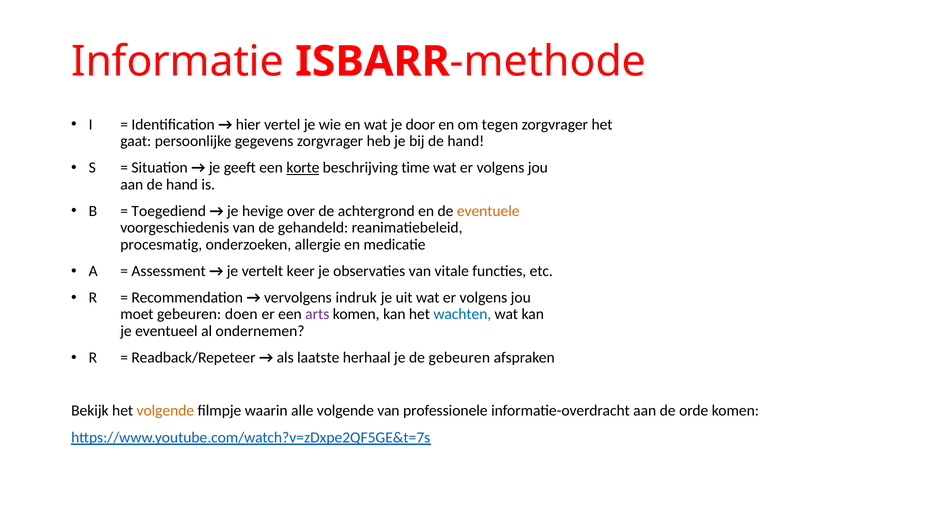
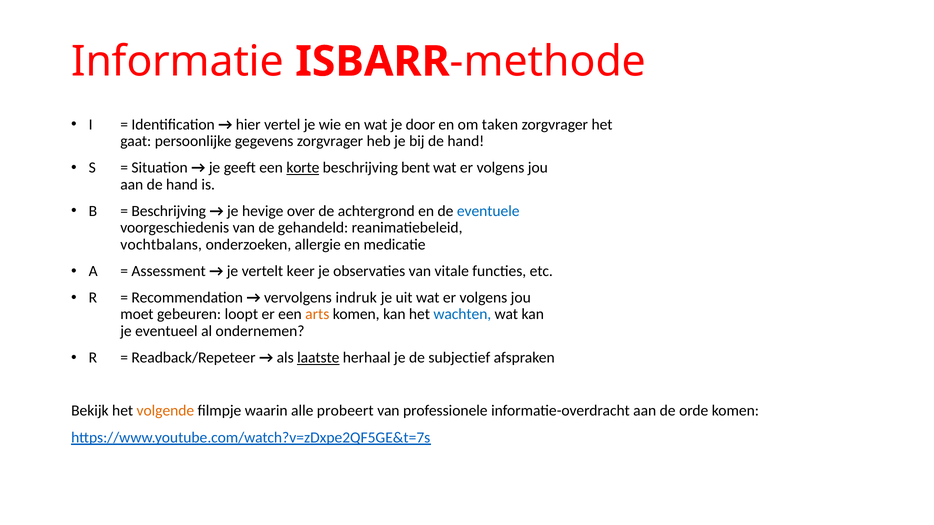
tegen: tegen -> taken (500, 124)
time: time -> bent (416, 168)
Toegediend: Toegediend -> Beschrijving (169, 211)
eventuele colour: orange -> blue (488, 211)
procesmatig: procesmatig -> vochtbalans (161, 245)
doen: doen -> loopt (241, 315)
arts colour: purple -> orange (317, 315)
laatste underline: none -> present (318, 358)
de gebeuren: gebeuren -> subjectief (459, 358)
alle volgende: volgende -> probeert (345, 411)
